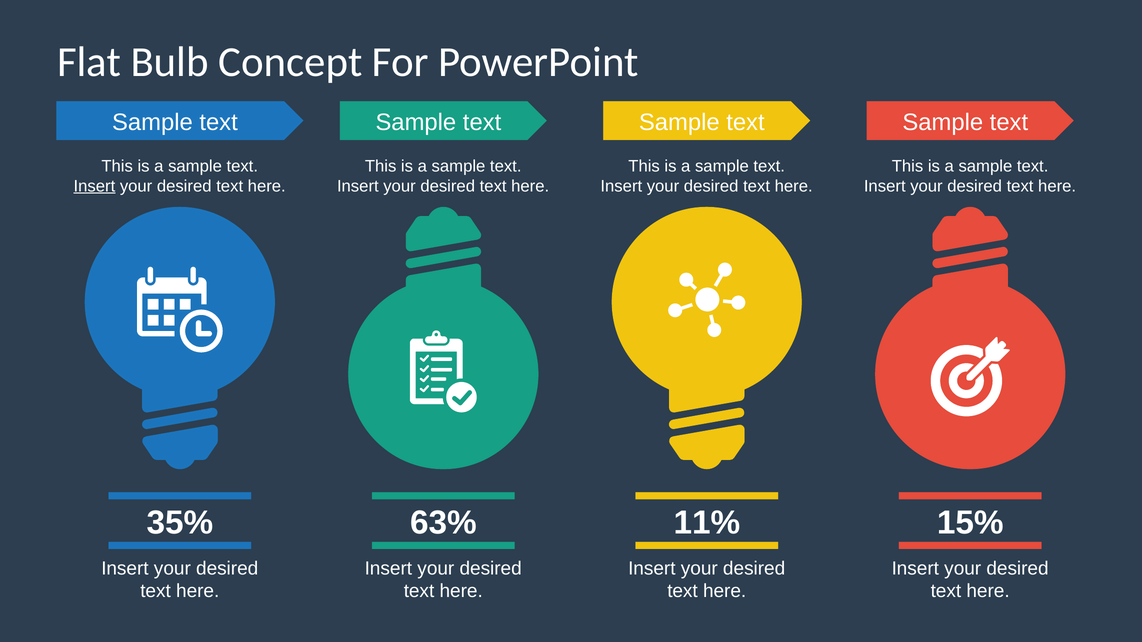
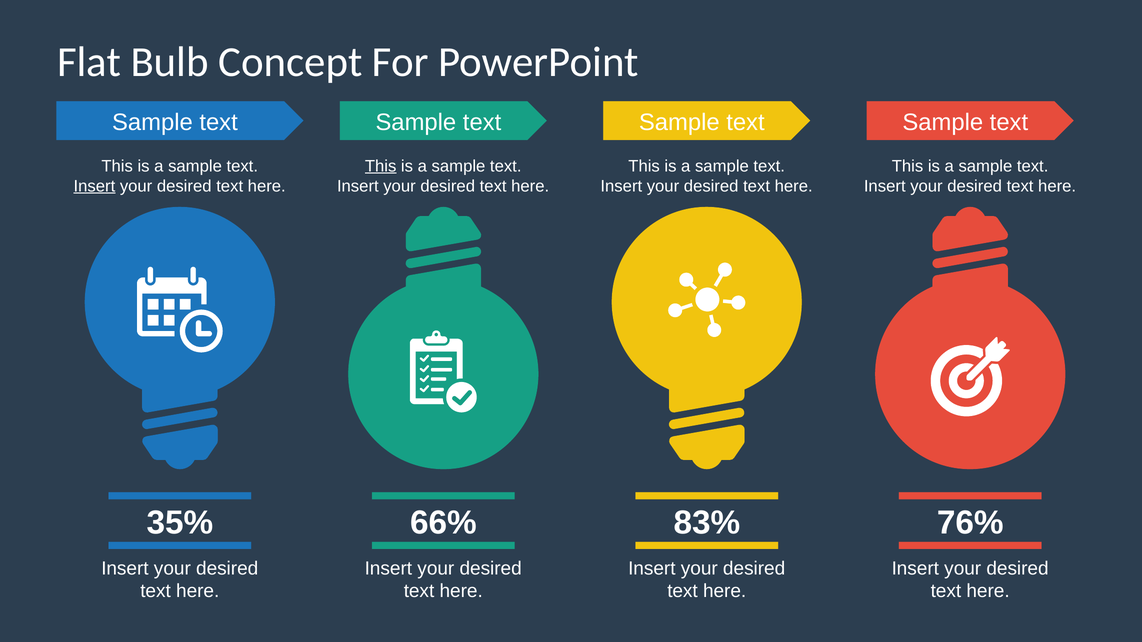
This underline: none -> present (381, 166)
63%: 63% -> 66% (443, 523)
11%: 11% -> 83% (707, 523)
15%: 15% -> 76% (970, 523)
